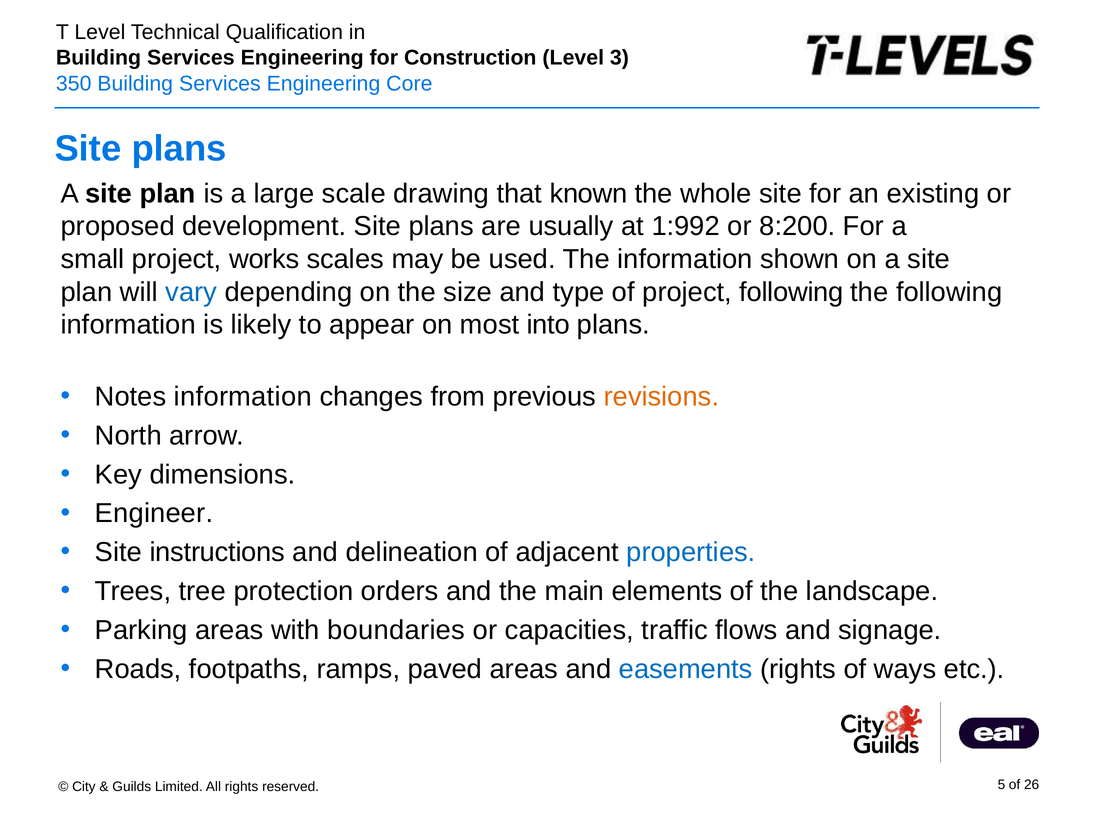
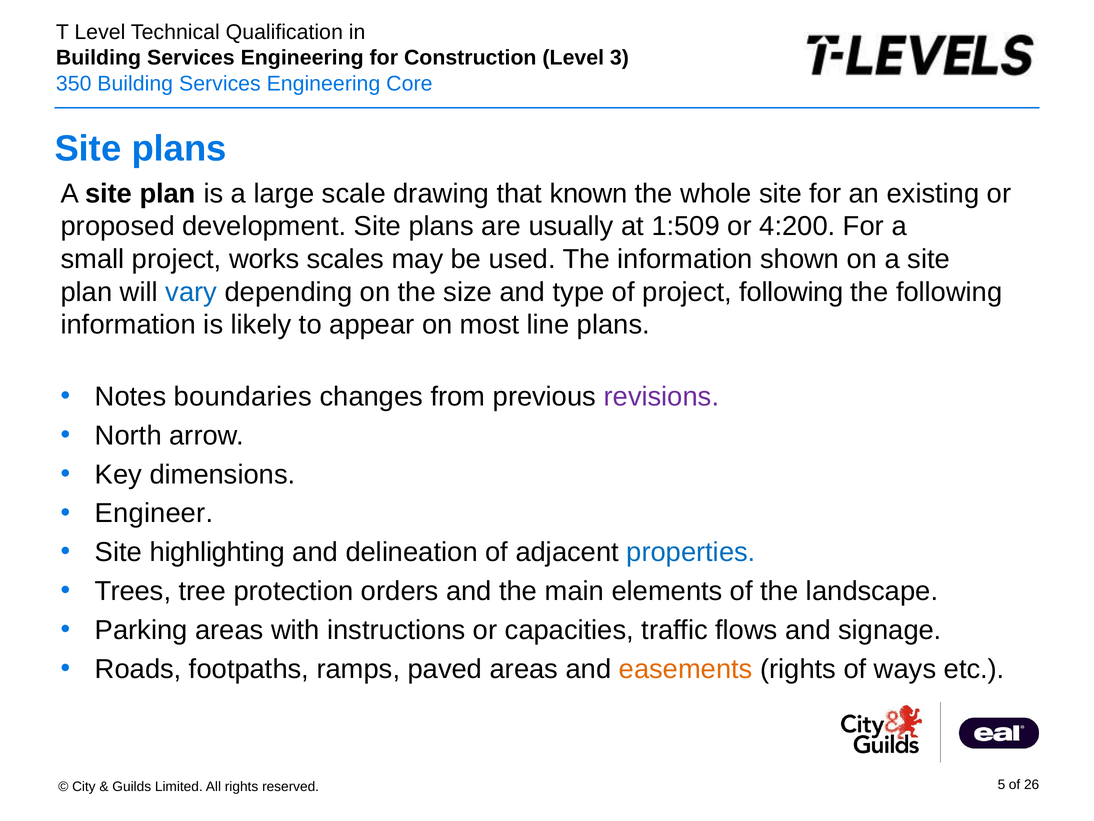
1:992: 1:992 -> 1:509 (686, 226)
8:200: 8:200 -> 4:200 (797, 226)
into: into -> line (548, 325)
Notes information: information -> boundaries (243, 396)
revisions colour: orange -> purple (661, 396)
instructions: instructions -> highlighting (217, 552)
boundaries: boundaries -> instructions (396, 630)
easements colour: blue -> orange (686, 669)
